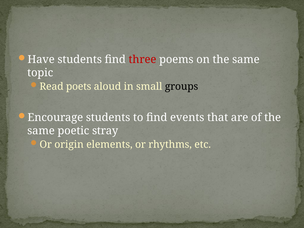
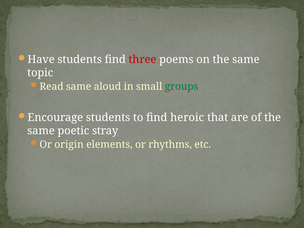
Read poets: poets -> same (79, 87)
groups colour: black -> green (182, 87)
events: events -> heroic (187, 118)
